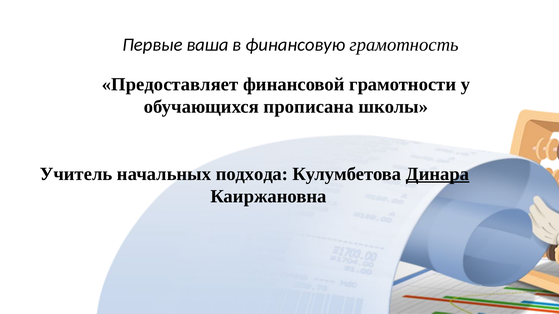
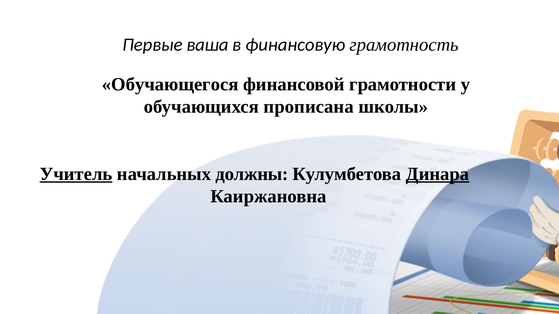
Предоставляет: Предоставляет -> Обучающегося (170, 84)
Учитель underline: none -> present (76, 174)
подхода: подхода -> должны (252, 174)
